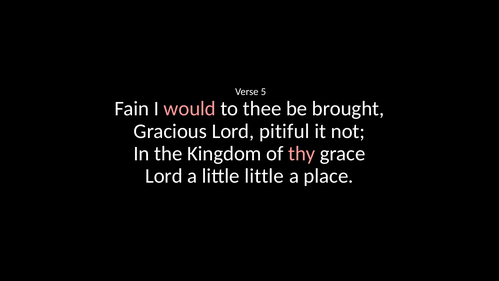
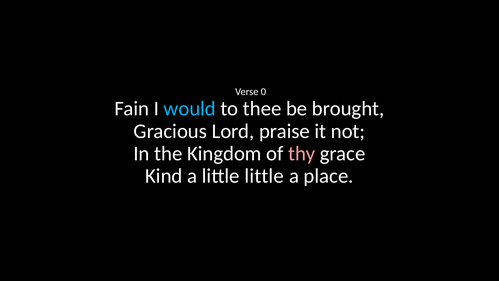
5: 5 -> 0 (263, 92)
would colour: pink -> light blue (190, 109)
pitiful: pitiful -> praise (284, 131)
Lord: Lord -> Kind (164, 176)
